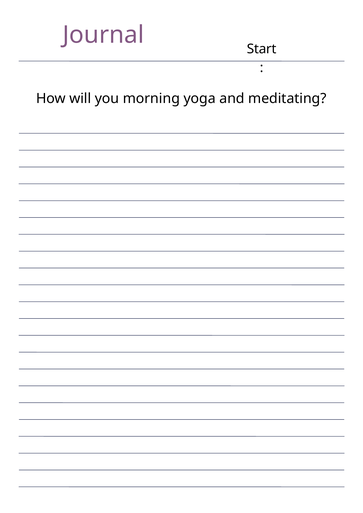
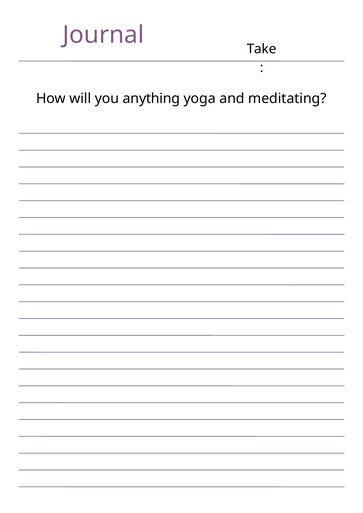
Start: Start -> Take (262, 49)
morning: morning -> anything (151, 99)
